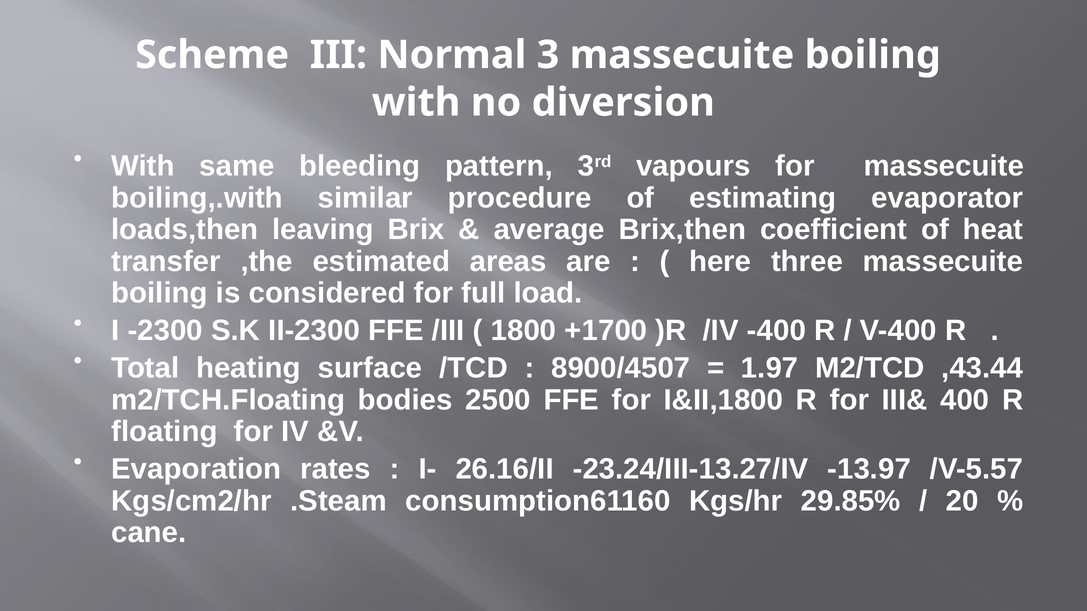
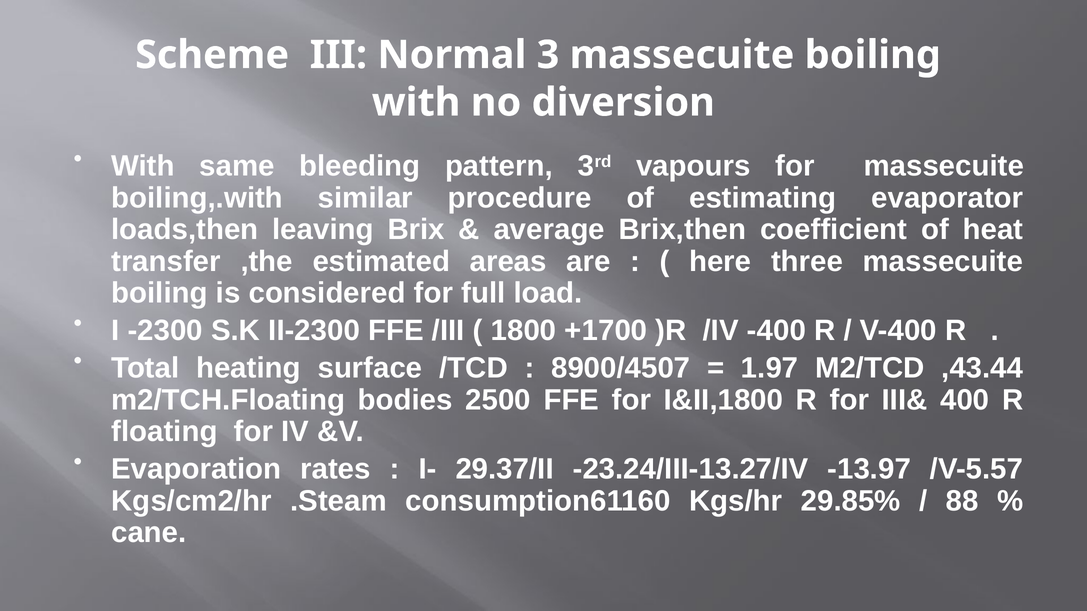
26.16/II: 26.16/II -> 29.37/II (505, 470)
20: 20 -> 88 (962, 501)
